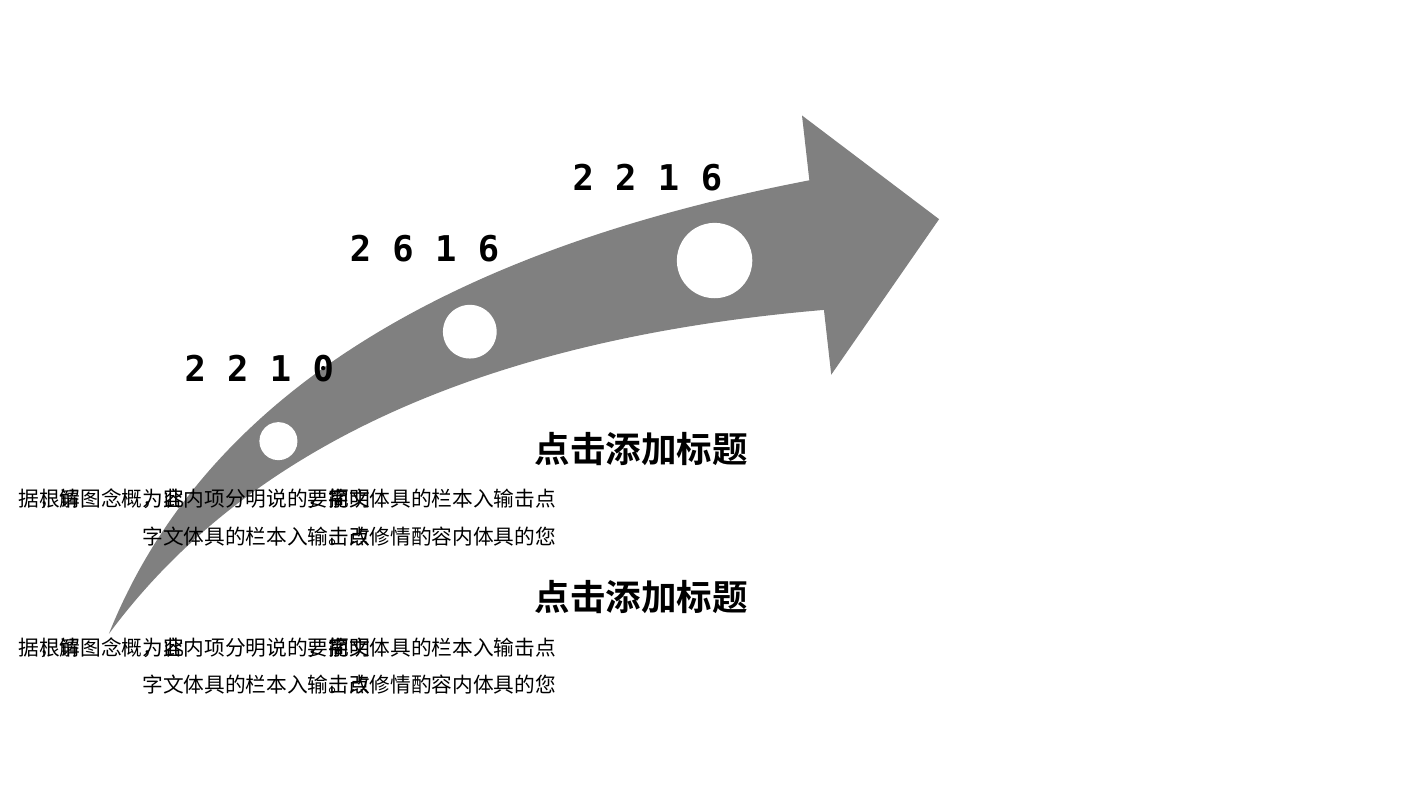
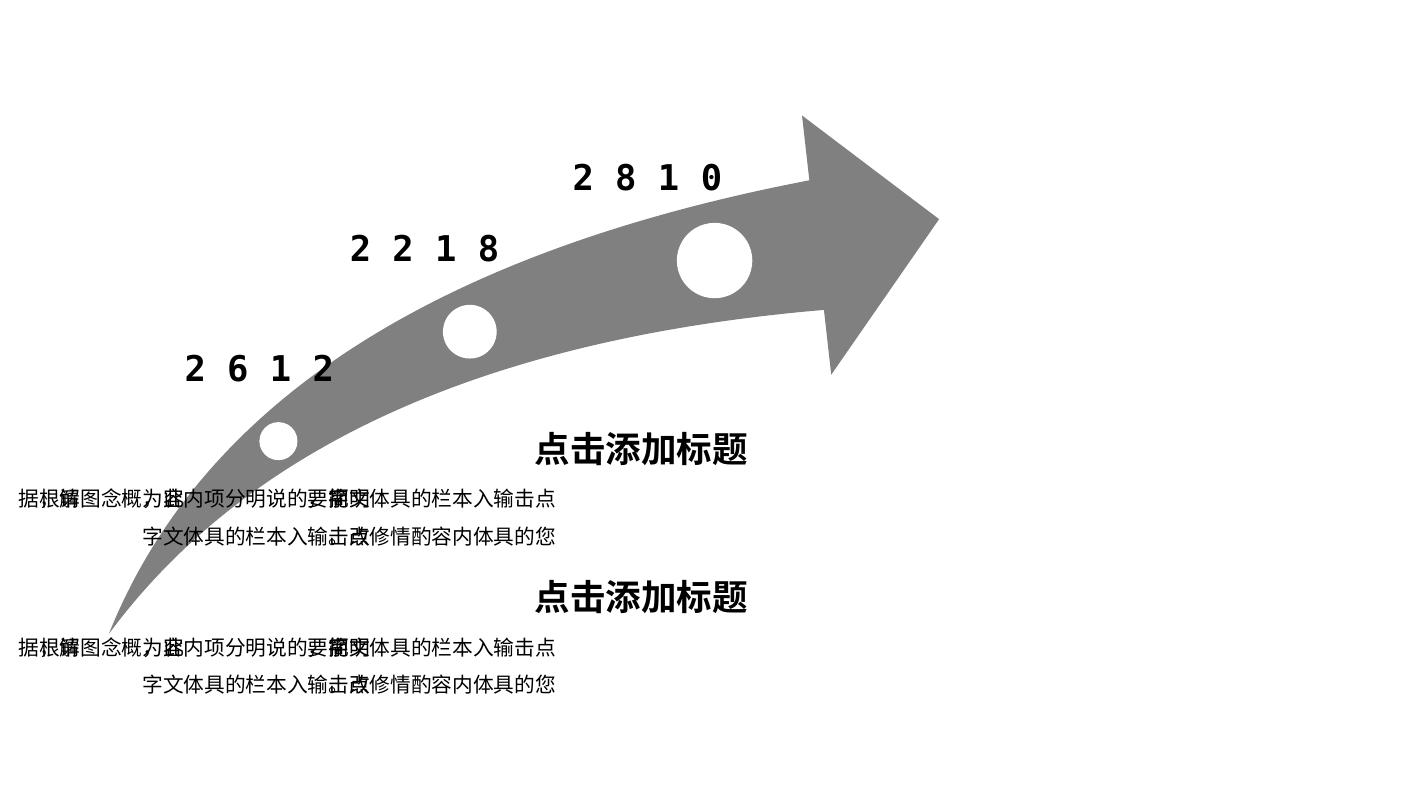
2: 2 -> 8 (626, 179)
6: 6 -> 0 (711, 179)
6: 6 -> 2 (403, 250)
6: 6 -> 8 (489, 250)
2: 2 -> 6 (238, 370)
1 0: 0 -> 2 (323, 370)
